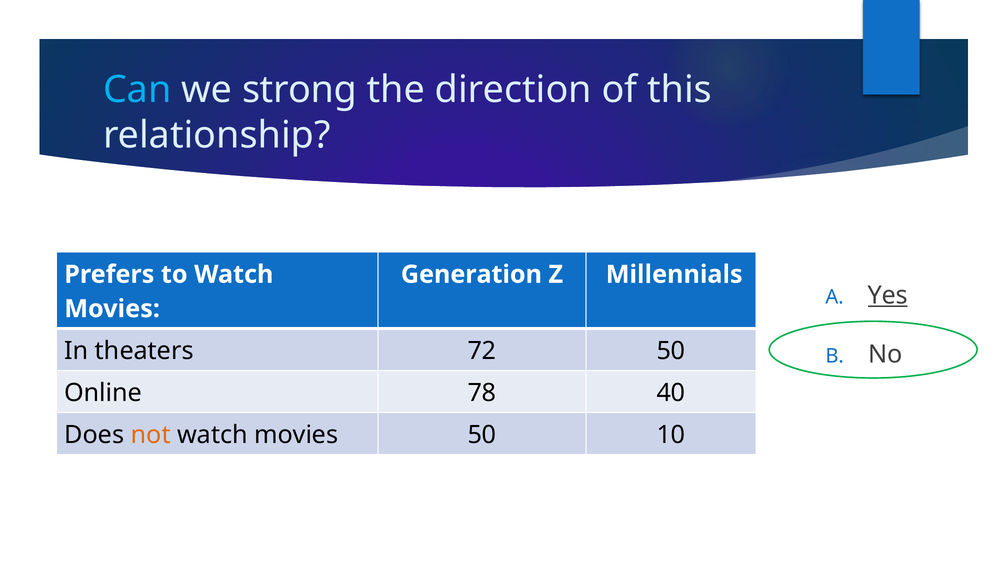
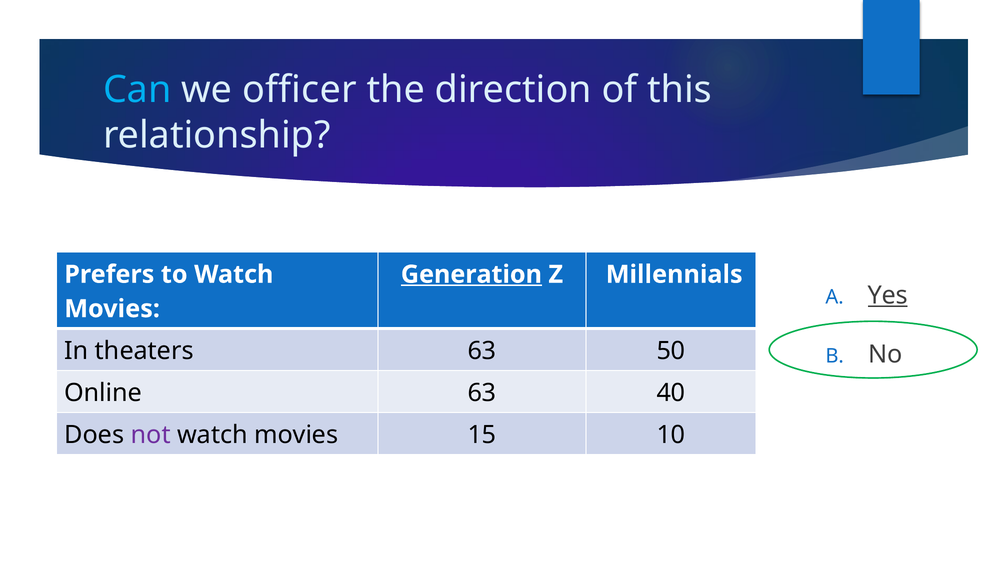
strong: strong -> officer (299, 90)
Generation underline: none -> present (471, 274)
theaters 72: 72 -> 63 (482, 351)
Online 78: 78 -> 63 (482, 393)
not colour: orange -> purple (151, 435)
movies 50: 50 -> 15 (482, 435)
